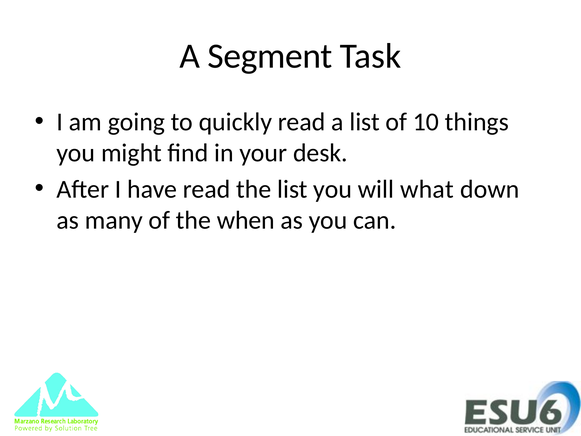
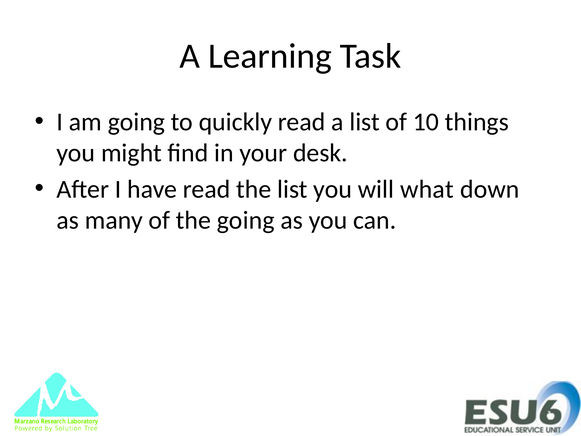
Segment: Segment -> Learning (270, 56)
the when: when -> going (246, 220)
